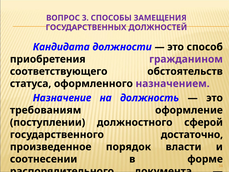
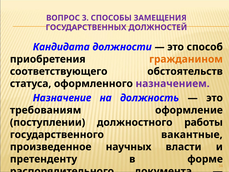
гражданином colour: purple -> orange (186, 59)
сферой: сферой -> работы (204, 122)
достаточно: достаточно -> вакантные (192, 134)
порядок: порядок -> научных (129, 147)
соотнесении: соотнесении -> претенденту (44, 159)
